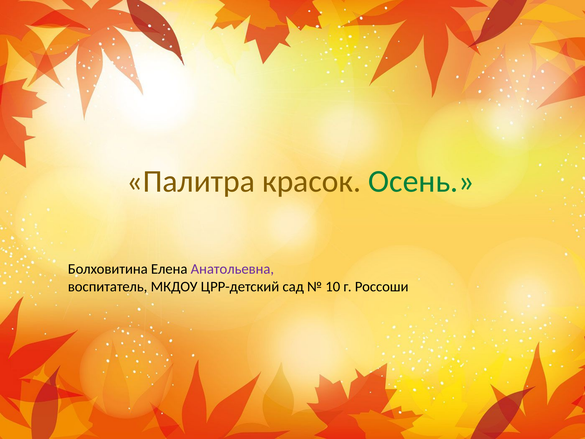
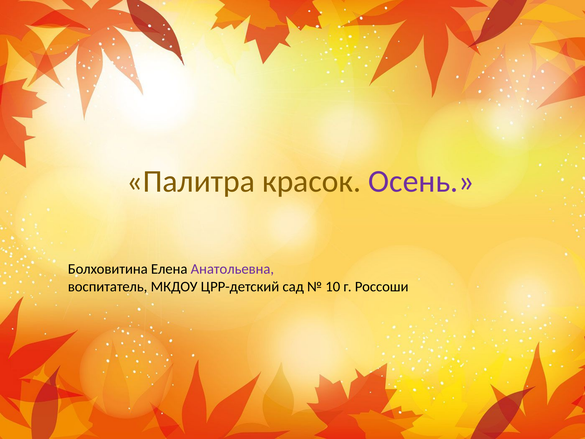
Осень colour: green -> purple (421, 181)
